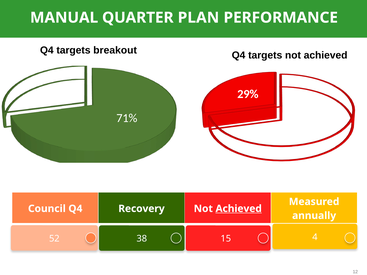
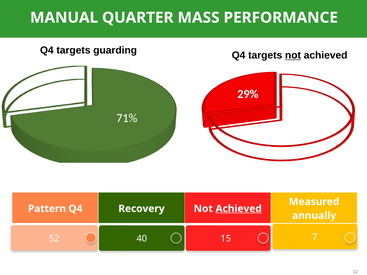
PLAN: PLAN -> MASS (199, 18)
breakout: breakout -> guarding (115, 50)
not underline: none -> present (293, 55)
Council: Council -> Pattern (47, 209)
38: 38 -> 40 (142, 239)
4: 4 -> 7 (315, 237)
